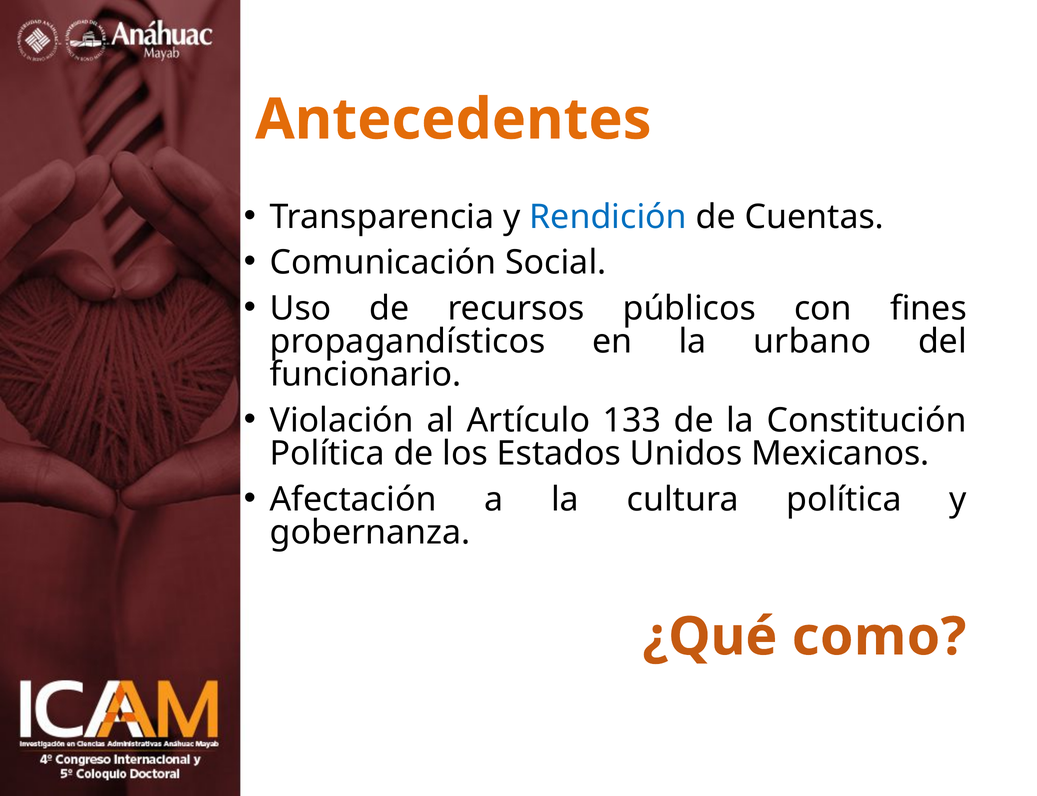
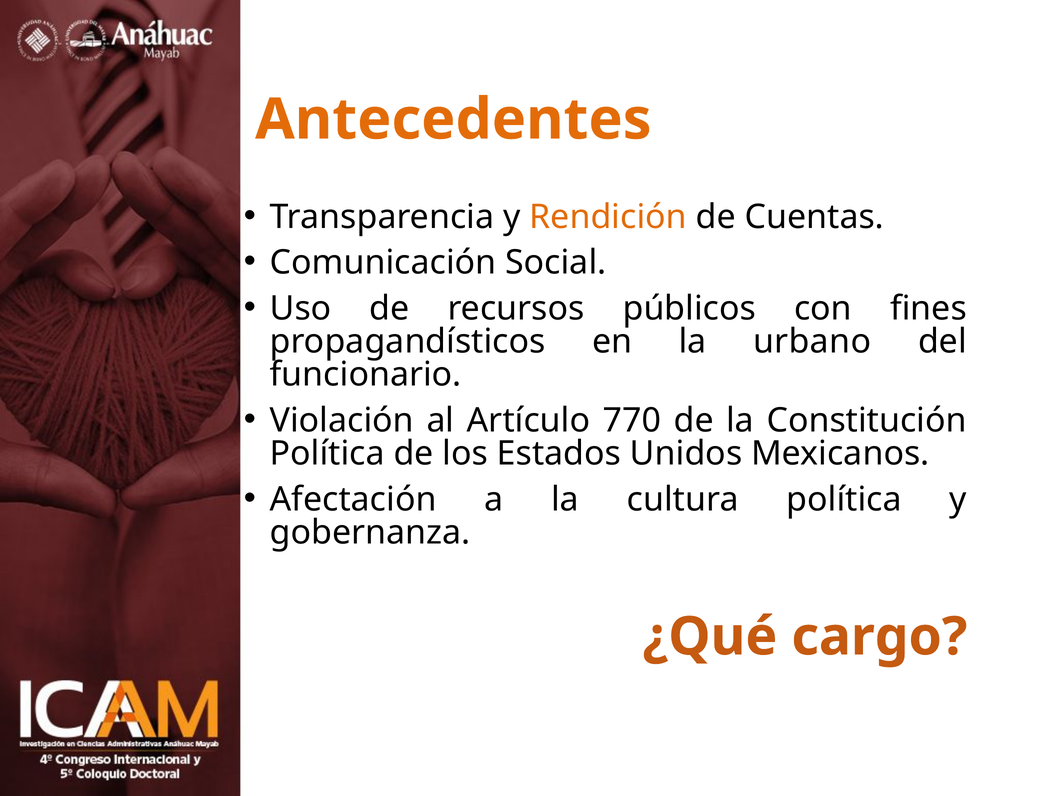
Rendición colour: blue -> orange (608, 217)
133: 133 -> 770 (632, 421)
como: como -> cargo (879, 637)
